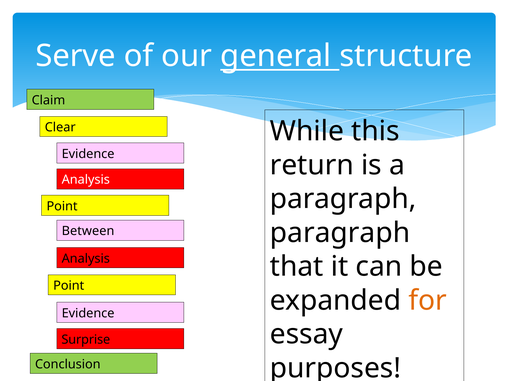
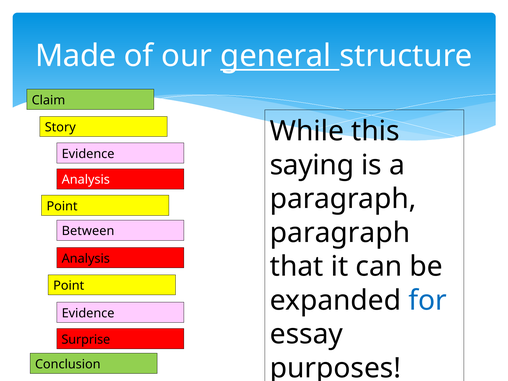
Serve: Serve -> Made (76, 56)
Clear: Clear -> Story (60, 127)
return: return -> saying (312, 165)
for colour: orange -> blue (428, 300)
